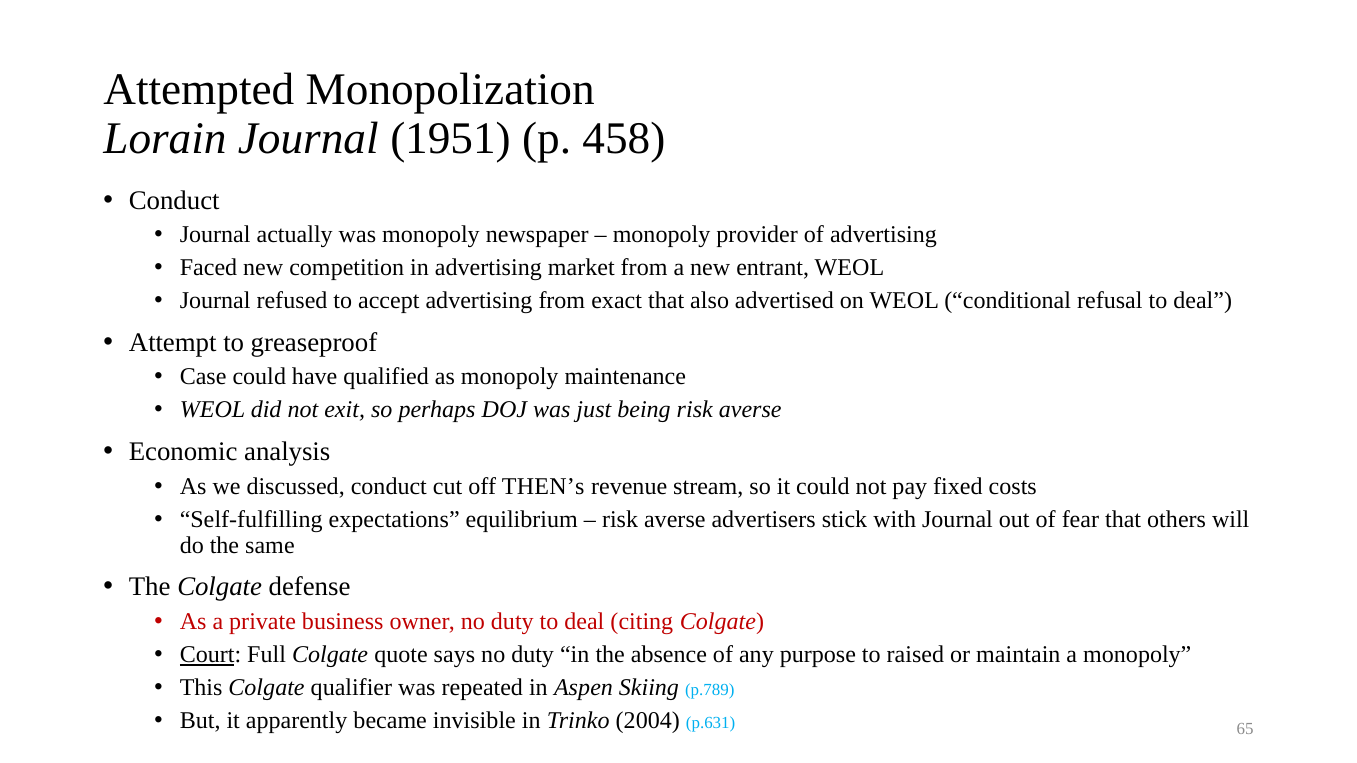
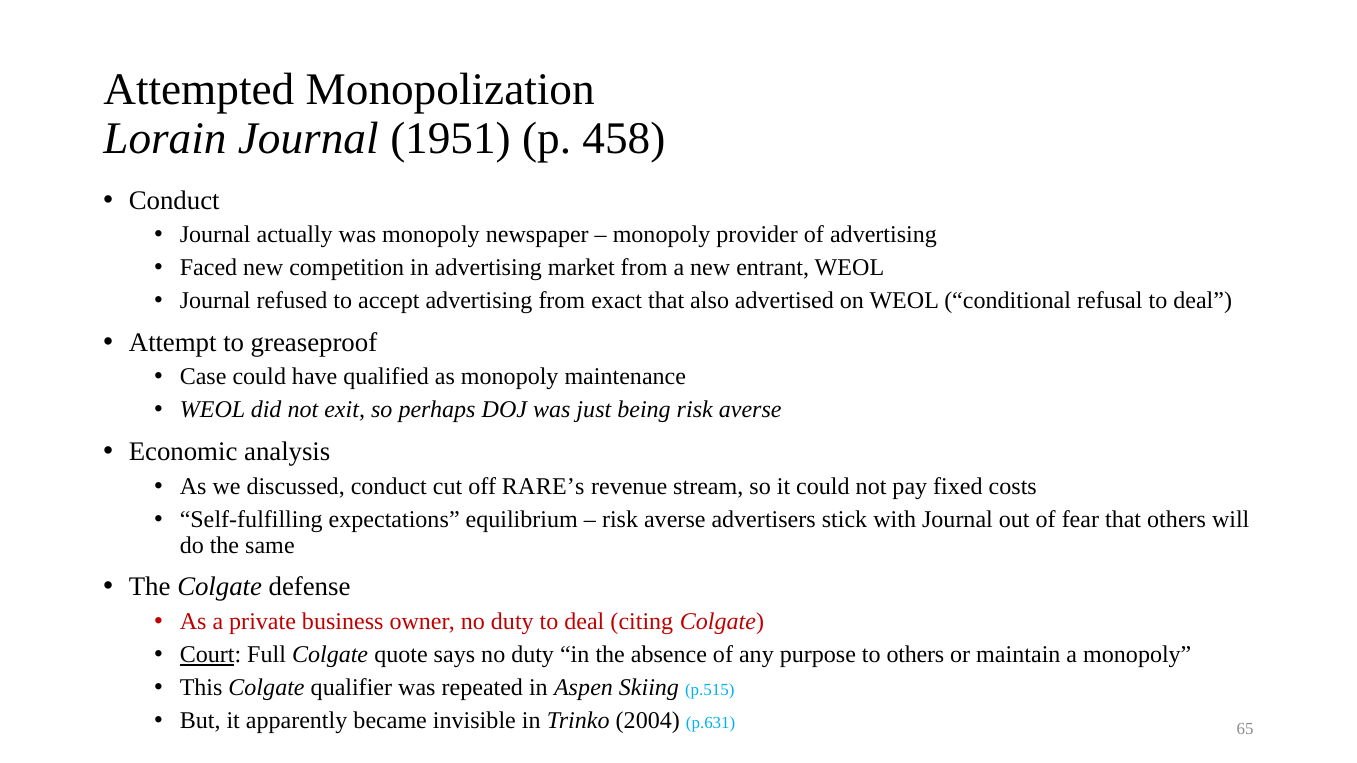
THEN’s: THEN’s -> RARE’s (543, 486)
to raised: raised -> others (916, 655)
p.789: p.789 -> p.515 (710, 690)
